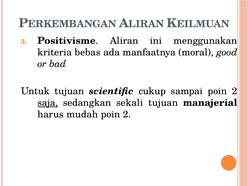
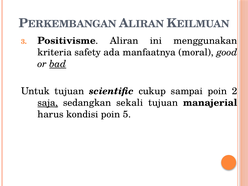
bebas: bebas -> safety (88, 52)
bad underline: none -> present (58, 64)
mudah: mudah -> kondisi (82, 114)
2: 2 -> 5 (127, 114)
